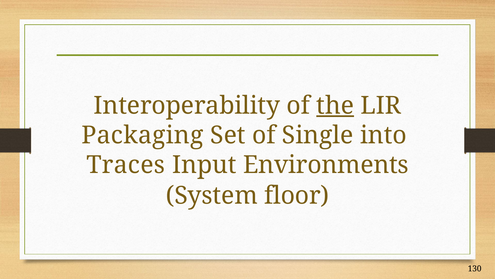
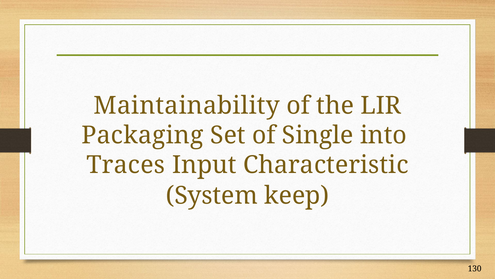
Interoperability: Interoperability -> Maintainability (187, 105)
the underline: present -> none (335, 105)
Environments: Environments -> Characteristic (326, 165)
floor: floor -> keep (297, 195)
